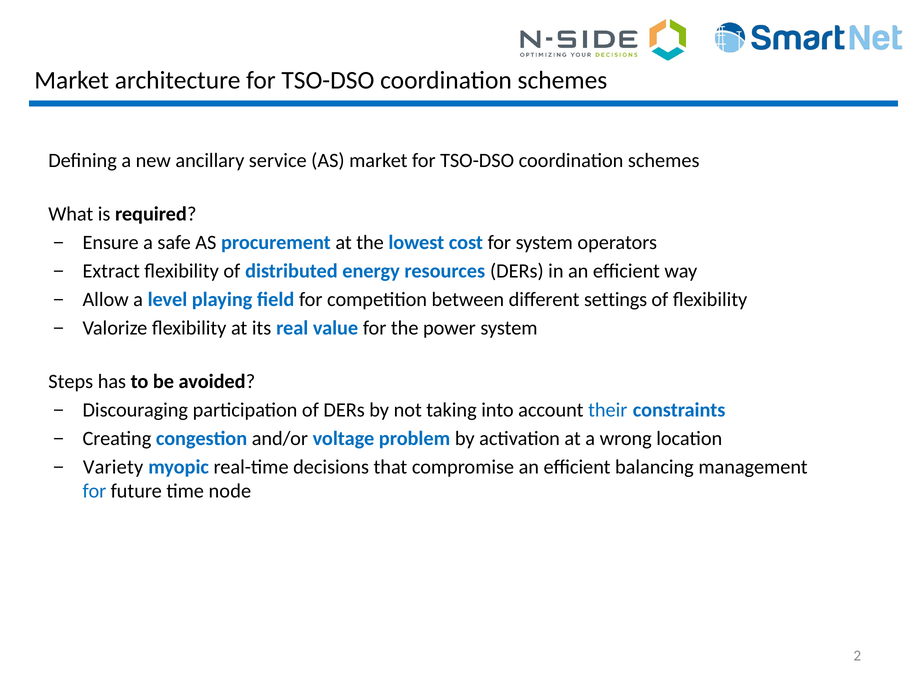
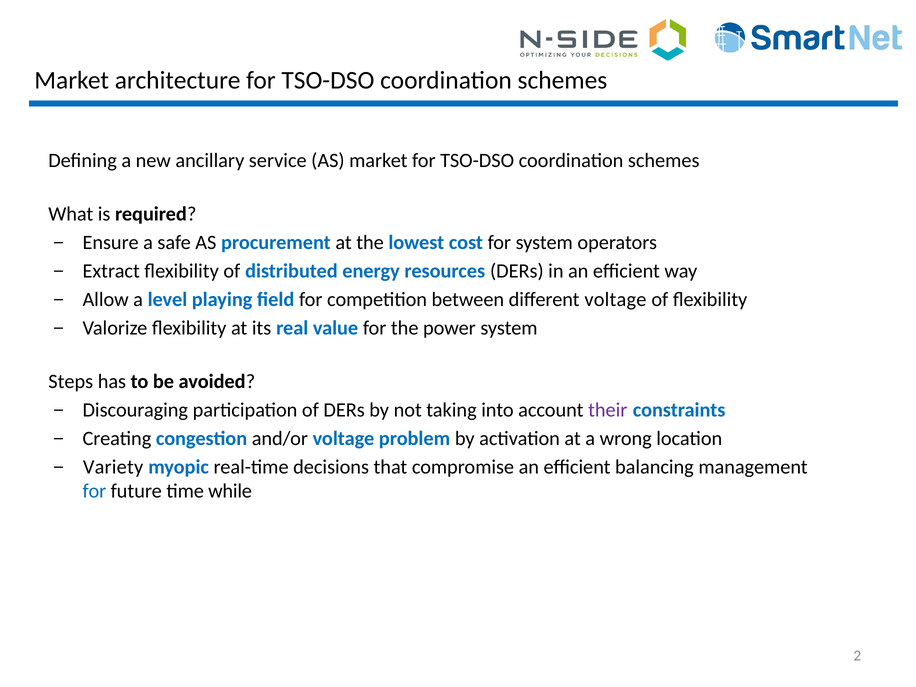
different settings: settings -> voltage (615, 299)
their colour: blue -> purple (608, 410)
node: node -> while (230, 491)
